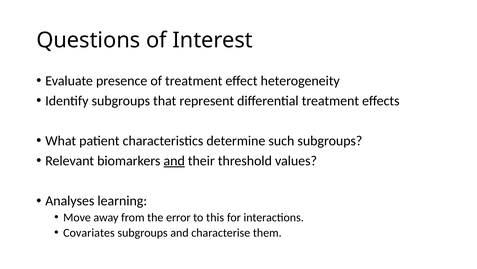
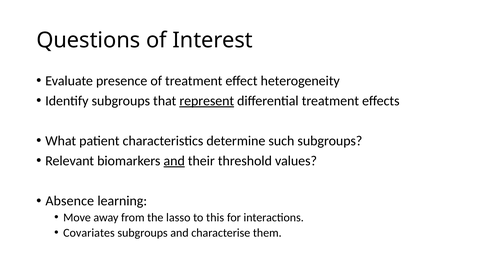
represent underline: none -> present (207, 101)
Analyses: Analyses -> Absence (70, 200)
error: error -> lasso (178, 217)
